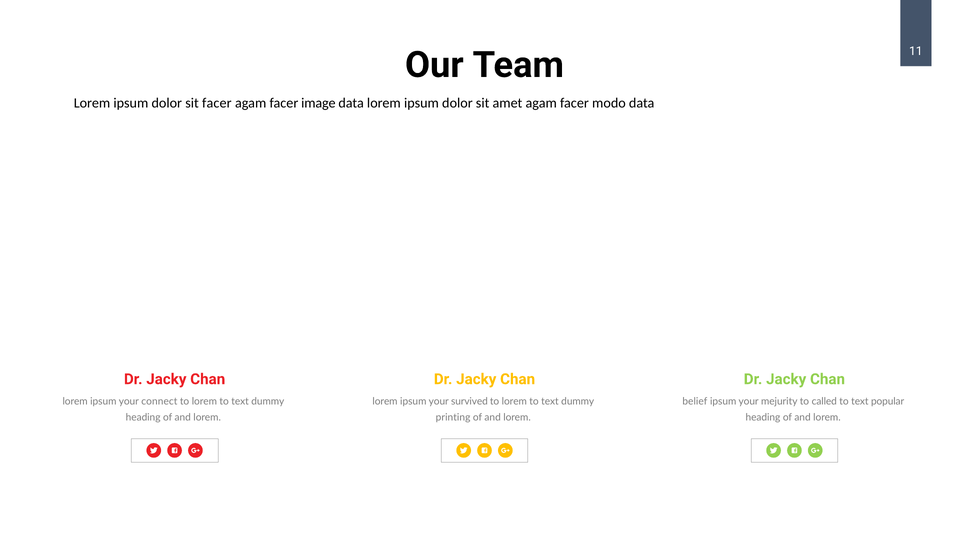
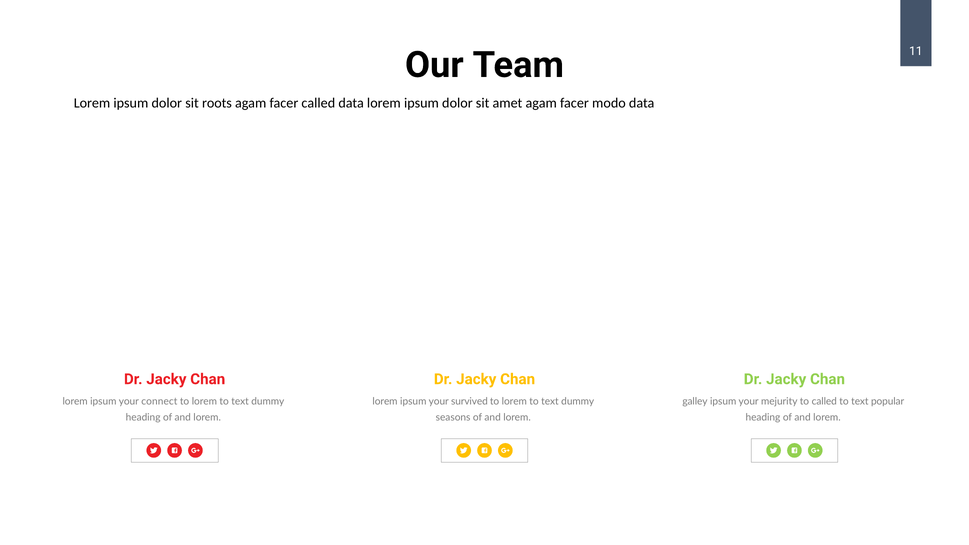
sit facer: facer -> roots (217, 103)
facer image: image -> called (318, 103)
belief: belief -> galley (695, 401)
printing: printing -> seasons (453, 418)
